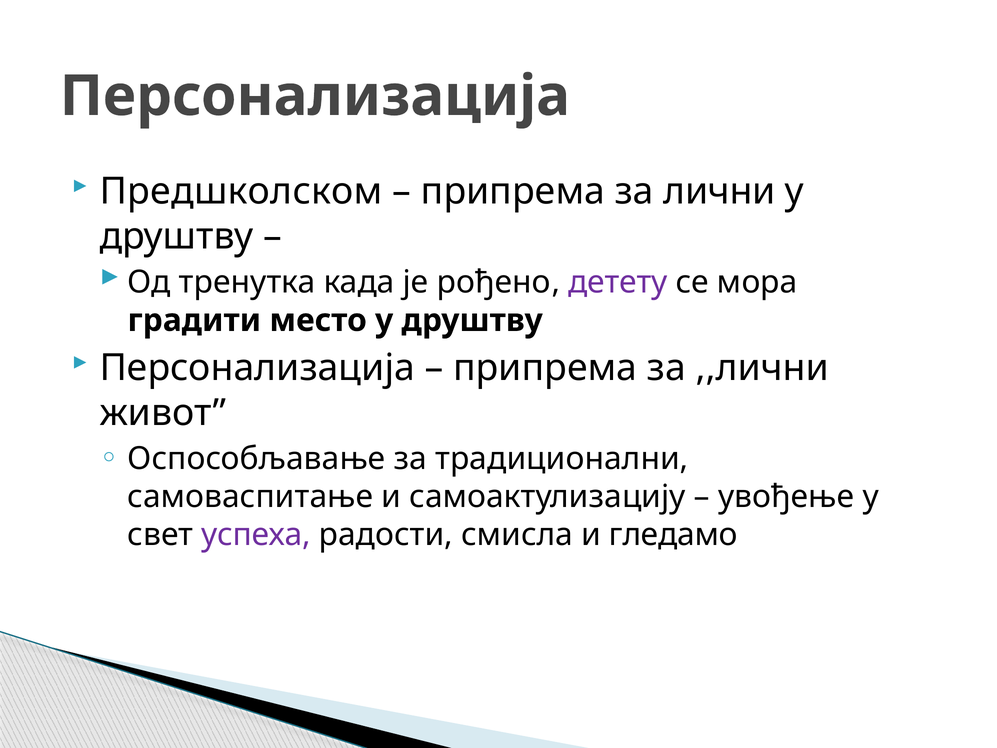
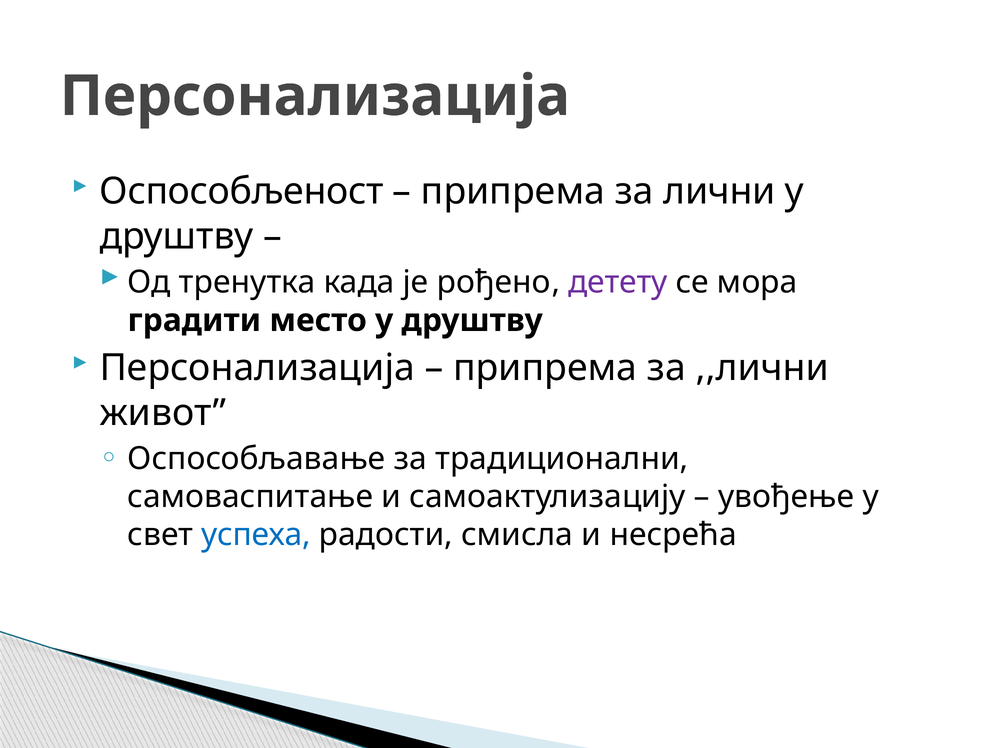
Предшколском: Предшколском -> Оспособљеност (241, 192)
успеха colour: purple -> blue (256, 535)
гледамо: гледамо -> несрећа (673, 535)
